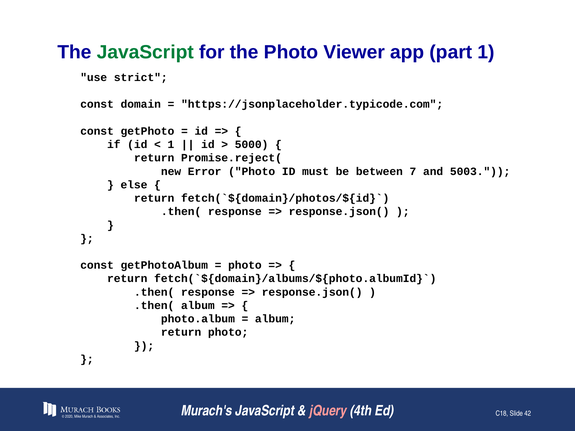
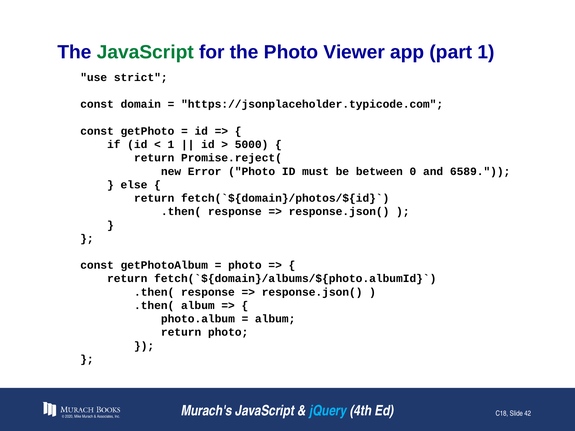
7: 7 -> 0 (413, 171)
5003: 5003 -> 6589 (480, 171)
jQuery colour: pink -> light blue (328, 411)
